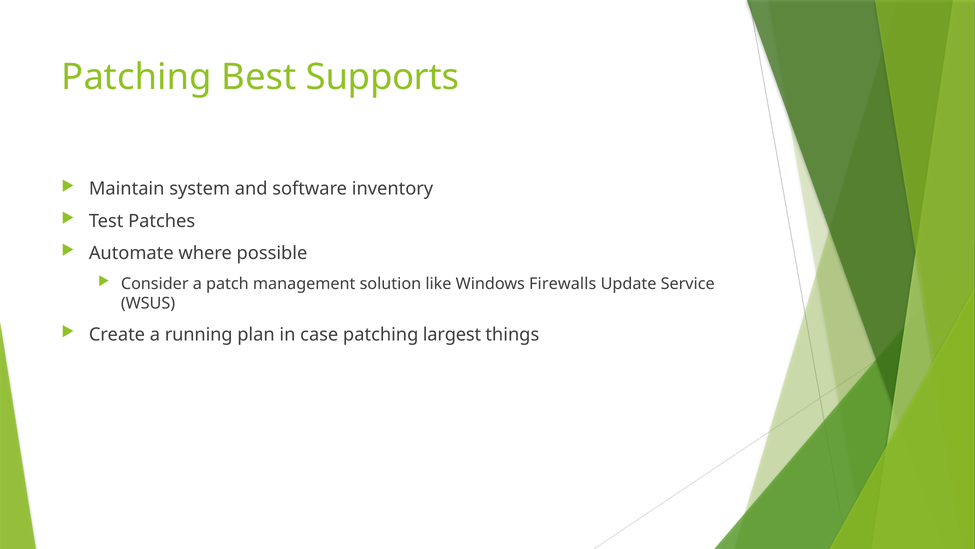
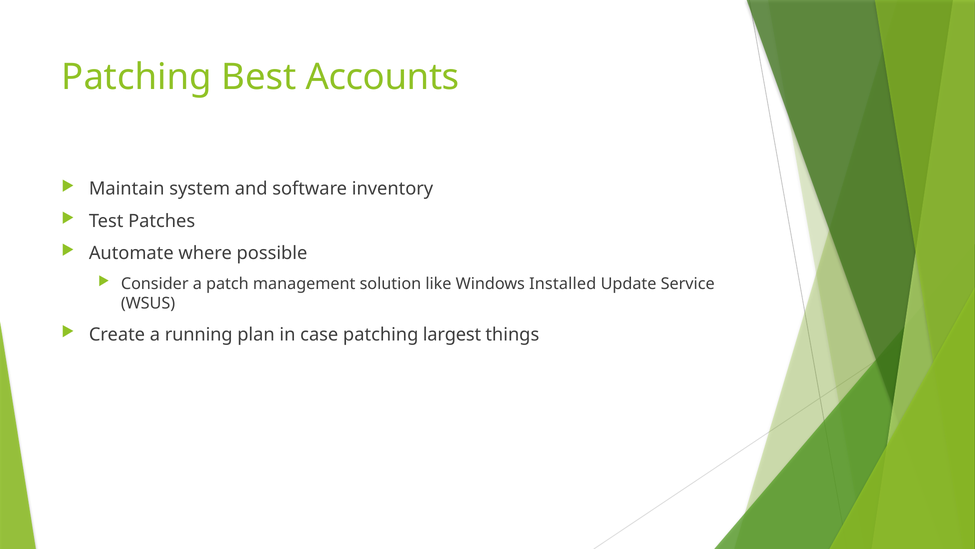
Supports: Supports -> Accounts (382, 77)
Firewalls: Firewalls -> Installed (563, 284)
